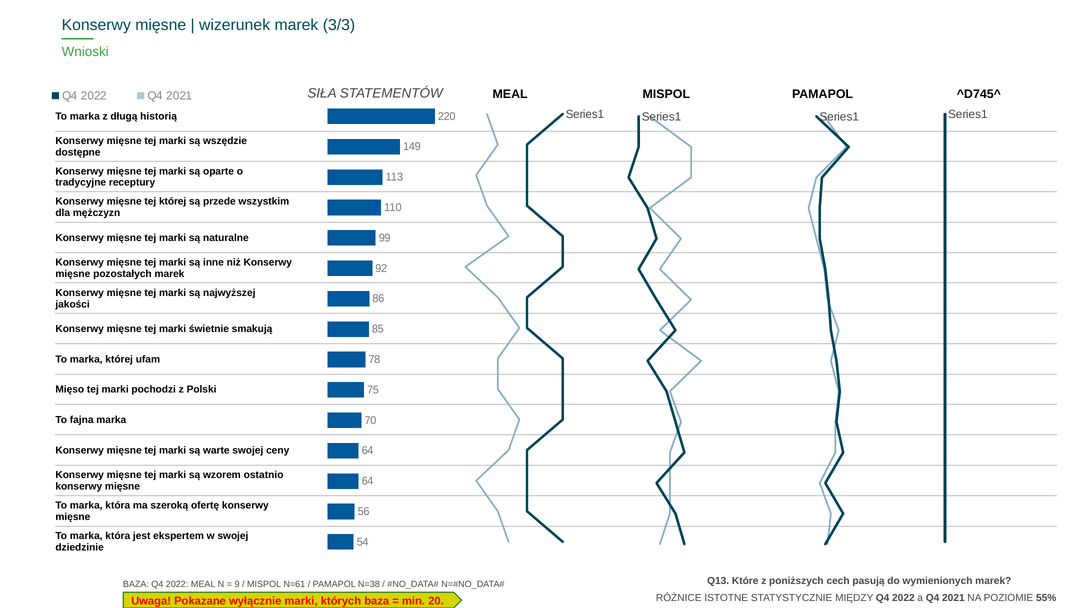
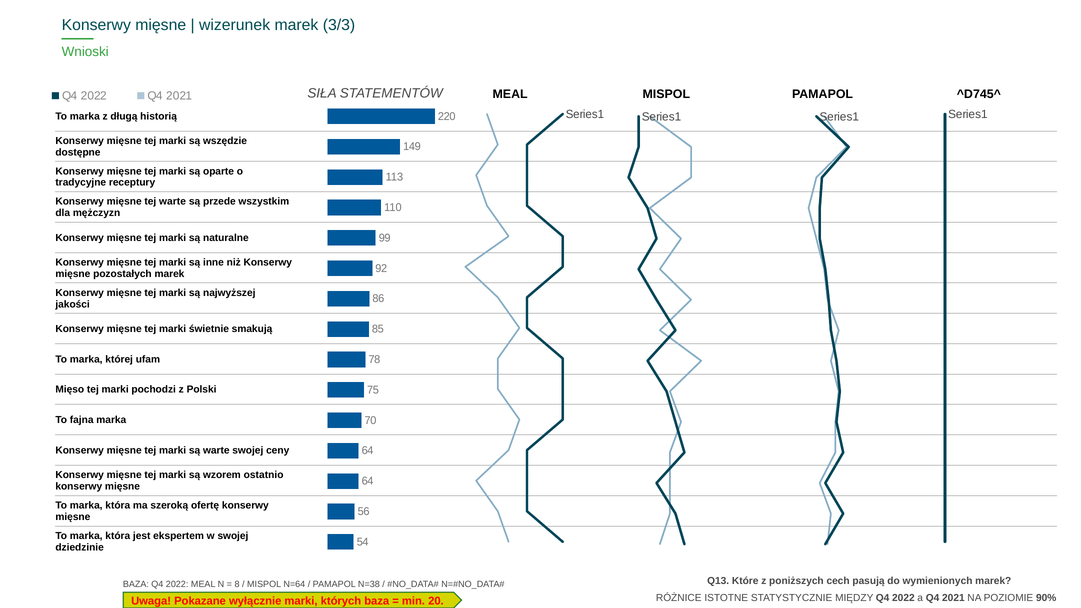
tej której: której -> warte (173, 202)
9: 9 -> 8 (237, 585)
N=61: N=61 -> N=64 (294, 585)
55%: 55% -> 90% (1046, 598)
